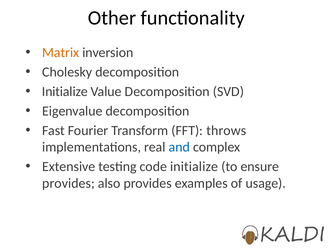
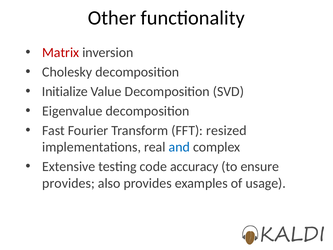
Matrix colour: orange -> red (61, 53)
throws: throws -> resized (226, 130)
code initialize: initialize -> accuracy (194, 166)
